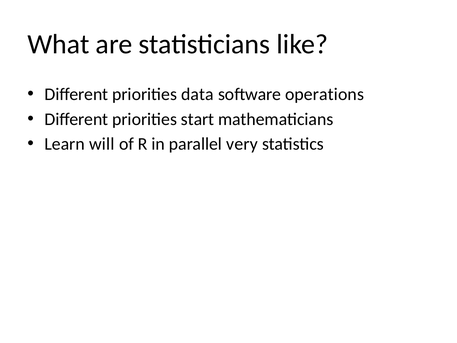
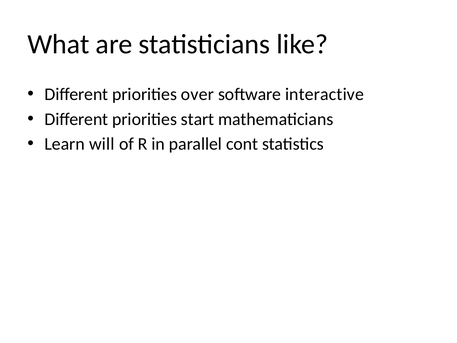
data: data -> over (197, 94)
operations: operations -> interactive (325, 94)
very: very -> cont (242, 144)
